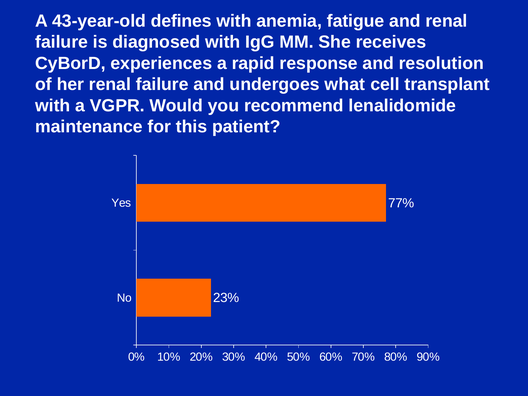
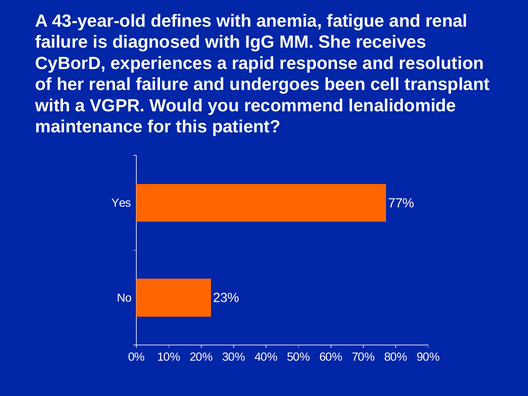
what: what -> been (345, 84)
